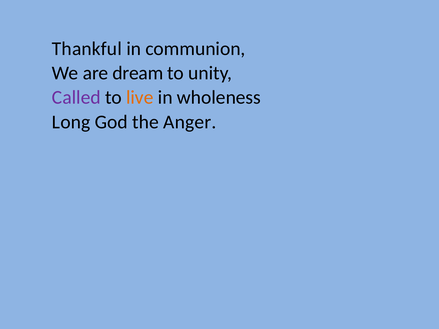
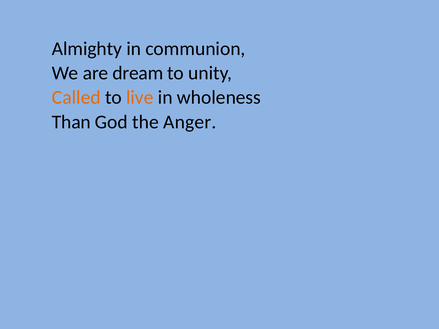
Thankful: Thankful -> Almighty (87, 49)
Called colour: purple -> orange (76, 98)
Long: Long -> Than (71, 122)
